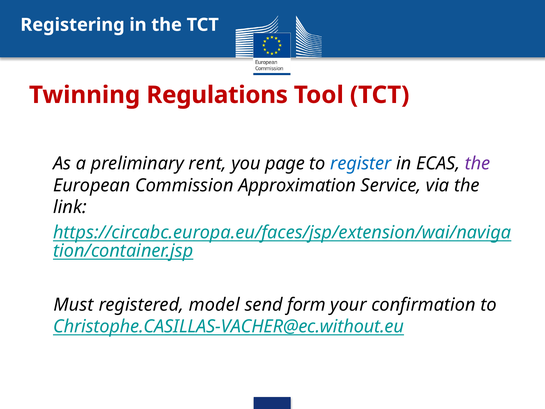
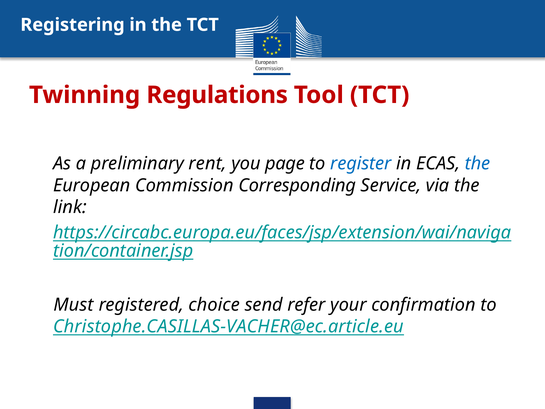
the colour: purple -> blue (478, 163)
Approximation: Approximation -> Corresponding (297, 185)
model: model -> choice (214, 305)
form: form -> refer (307, 305)
Christophe.CASILLAS-VACHER@ec.without.eu: Christophe.CASILLAS-VACHER@ec.without.eu -> Christophe.CASILLAS-VACHER@ec.article.eu (228, 326)
